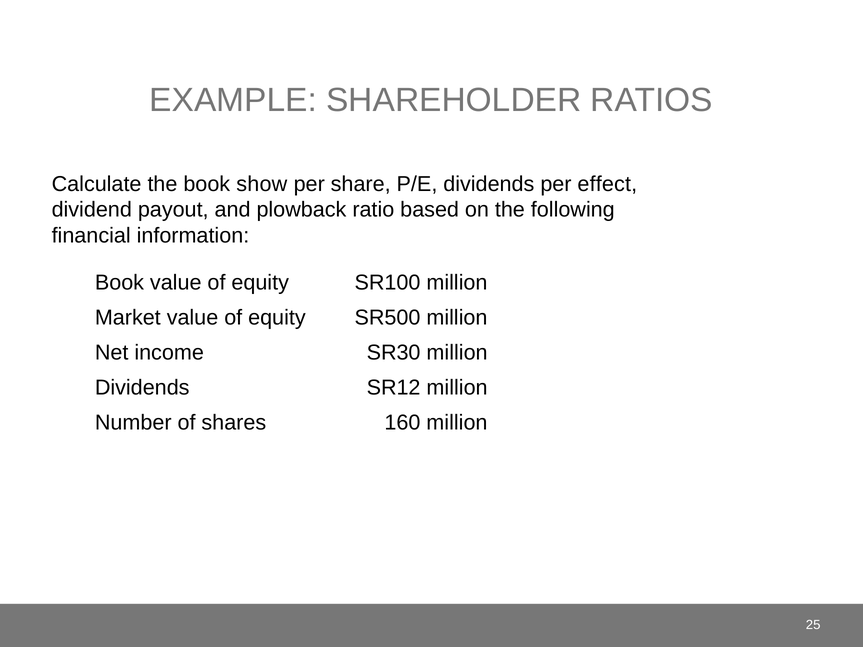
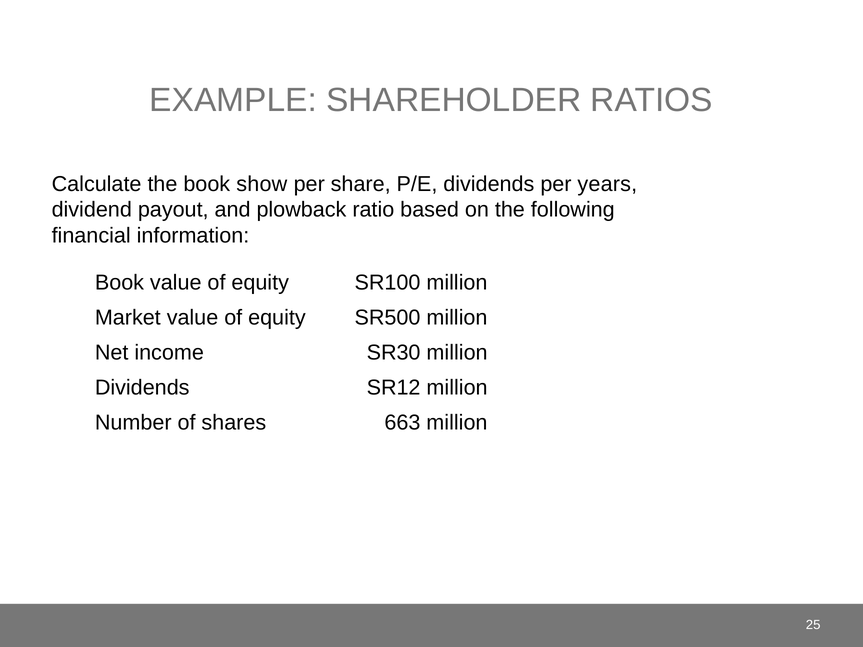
effect: effect -> years (607, 184)
160: 160 -> 663 (402, 423)
